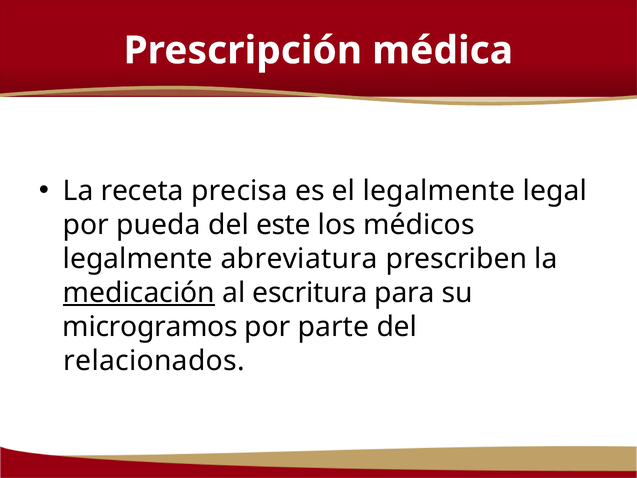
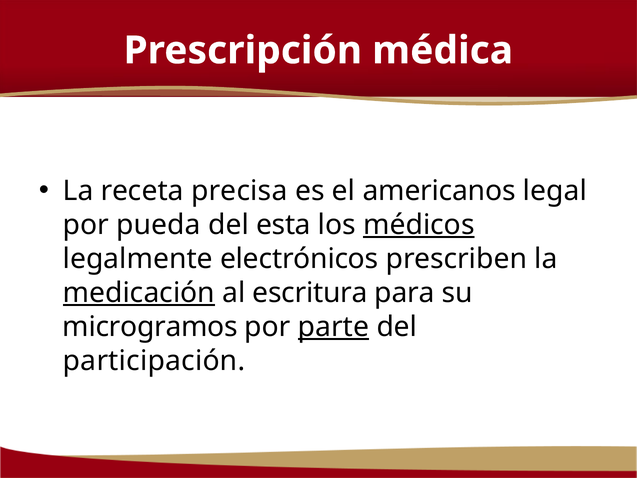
el legalmente: legalmente -> americanos (439, 191)
este: este -> esta (283, 225)
médicos underline: none -> present (419, 225)
abreviatura: abreviatura -> electrónicos (299, 259)
parte underline: none -> present (334, 327)
relacionados: relacionados -> participación (154, 361)
